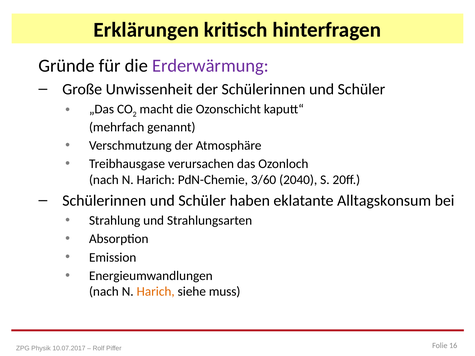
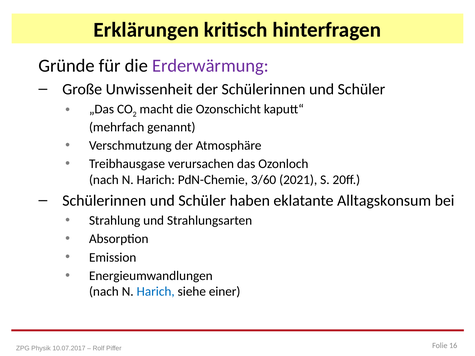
2040: 2040 -> 2021 (298, 180)
Harich colour: orange -> blue (156, 292)
muss: muss -> einer (225, 292)
